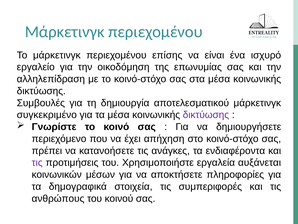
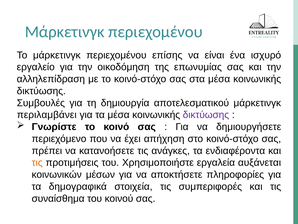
συγκεκριμένο: συγκεκριμένο -> περιλαμβάνει (47, 115)
τις colour: purple -> orange (37, 162)
ανθρώπους: ανθρώπους -> συναίσθημα (58, 198)
